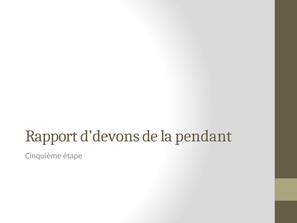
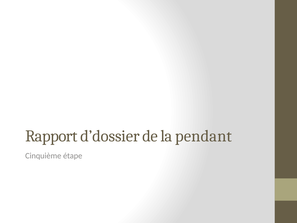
d’devons: d’devons -> d’dossier (110, 136)
